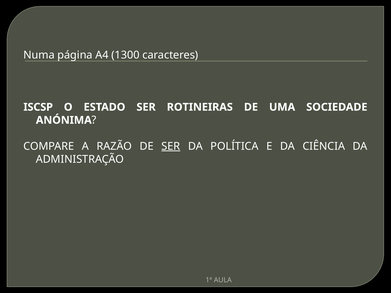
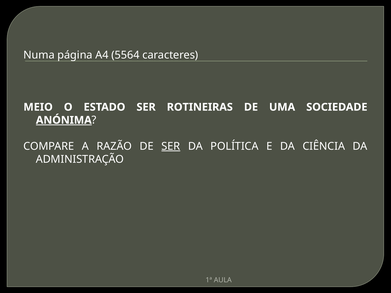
1300: 1300 -> 5564 (125, 55)
ISCSP: ISCSP -> MEIO (38, 107)
ANÓNIMA underline: none -> present (64, 120)
